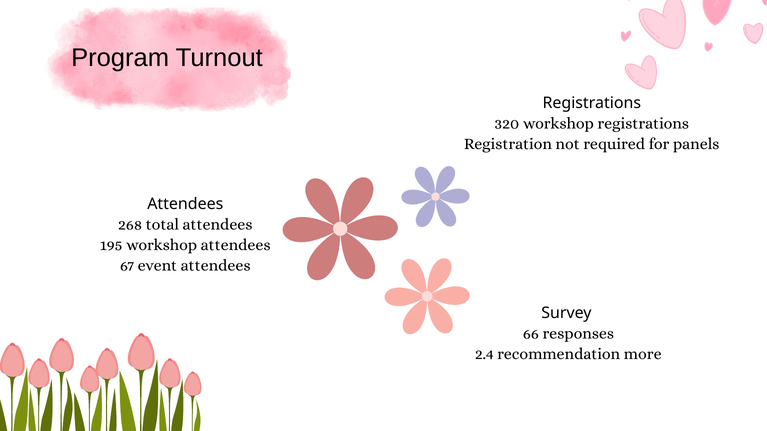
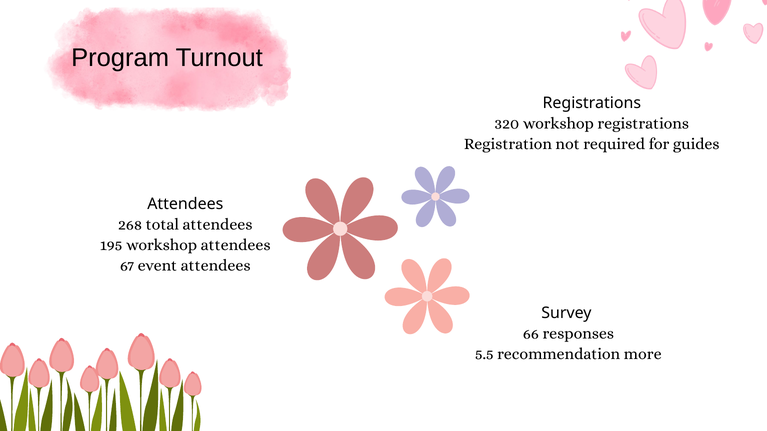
panels: panels -> guides (696, 144)
2.4: 2.4 -> 5.5 (484, 354)
